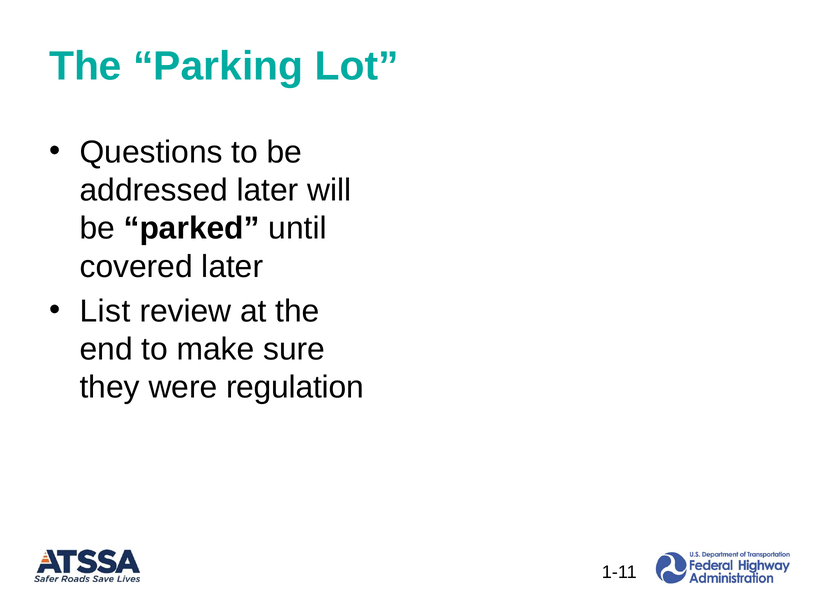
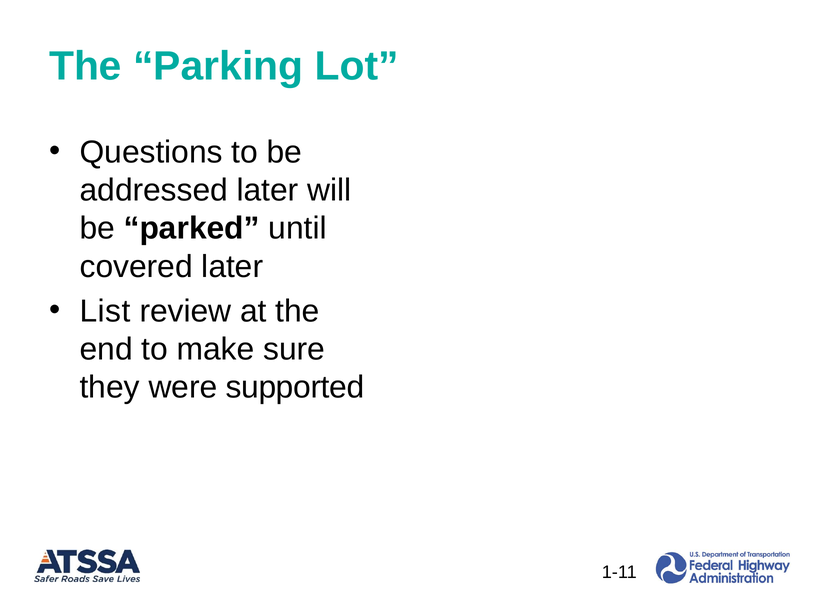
regulation: regulation -> supported (295, 388)
